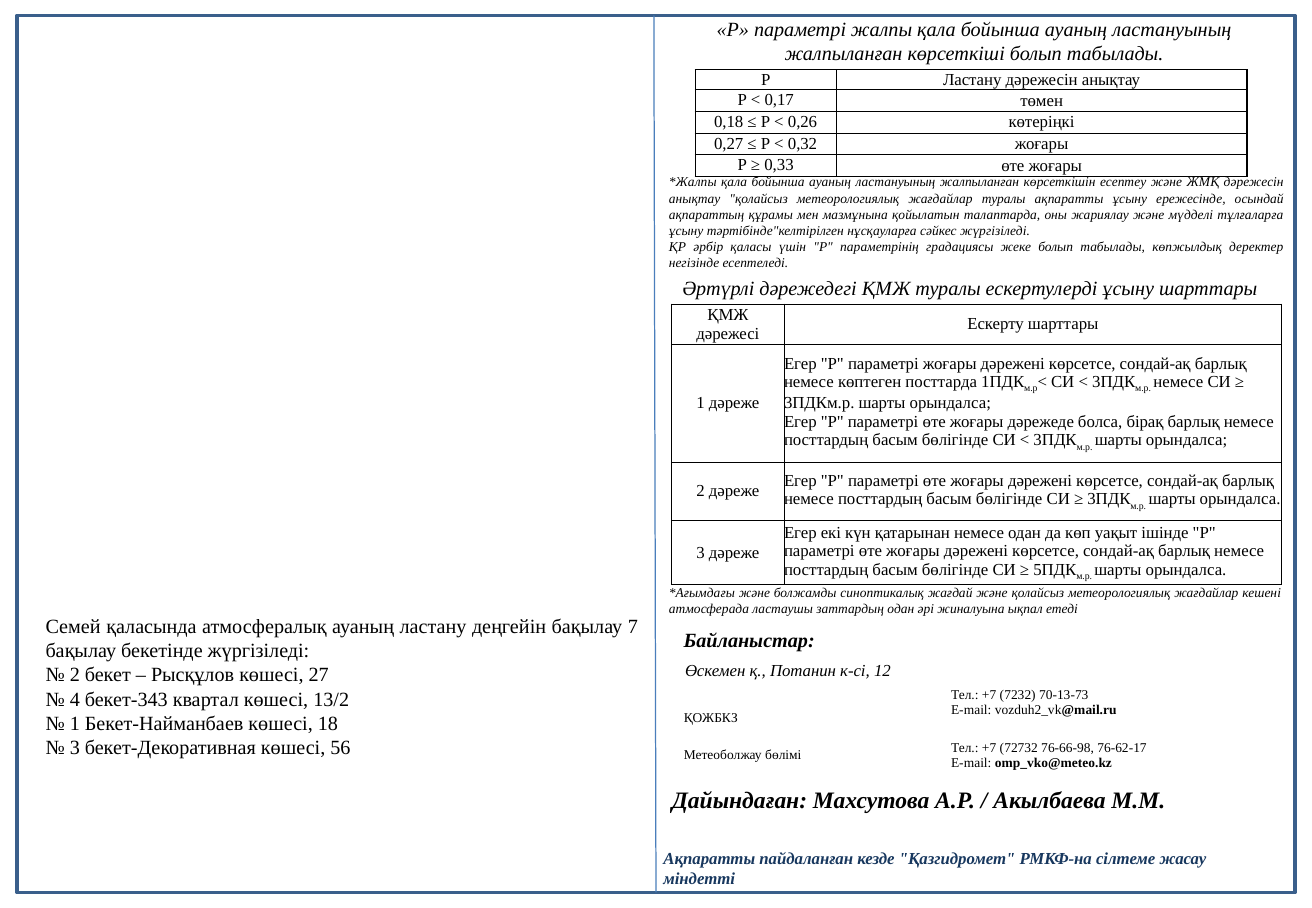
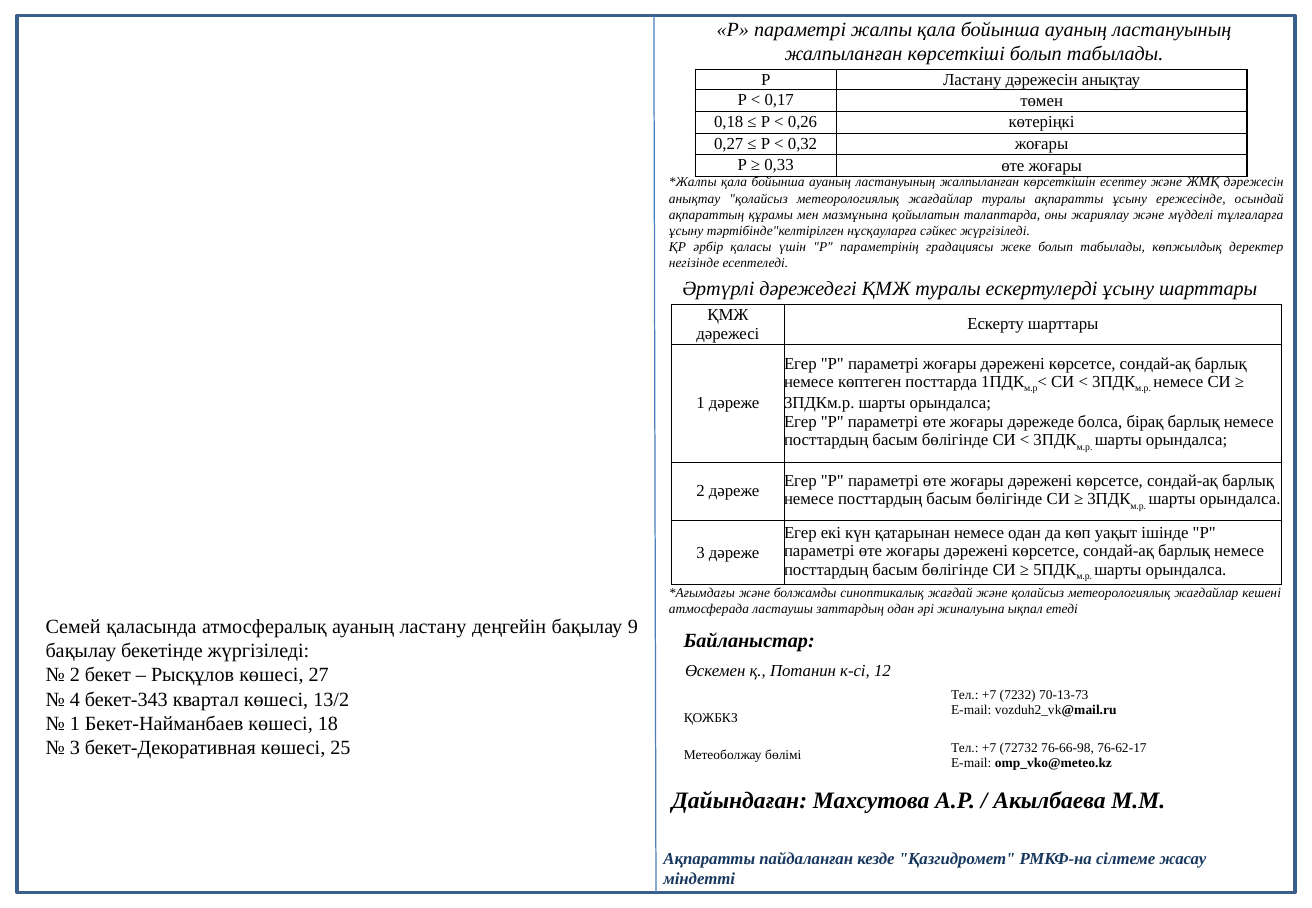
7: 7 -> 9 (633, 627)
56: 56 -> 25 (340, 748)
